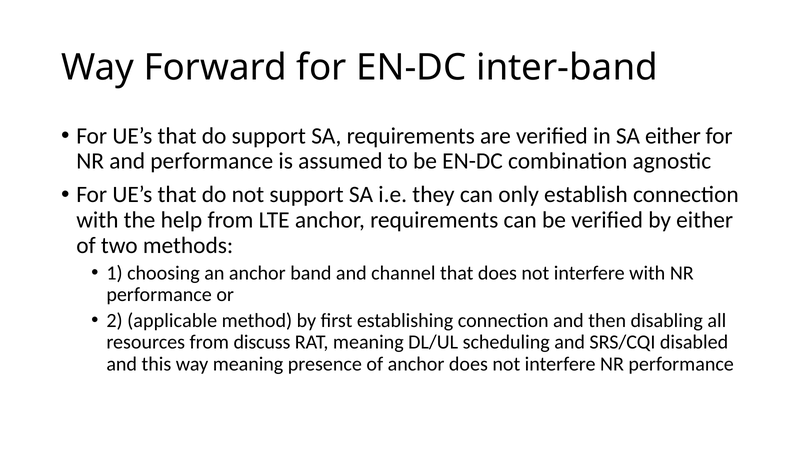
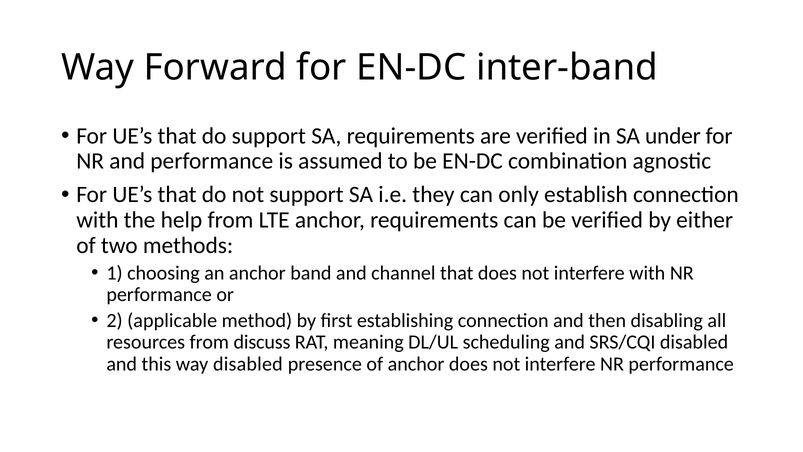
SA either: either -> under (673, 136)
way meaning: meaning -> disabled (248, 364)
